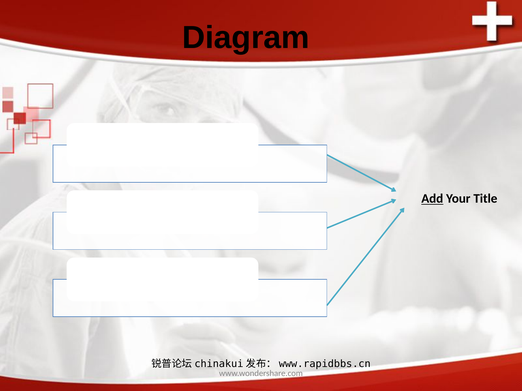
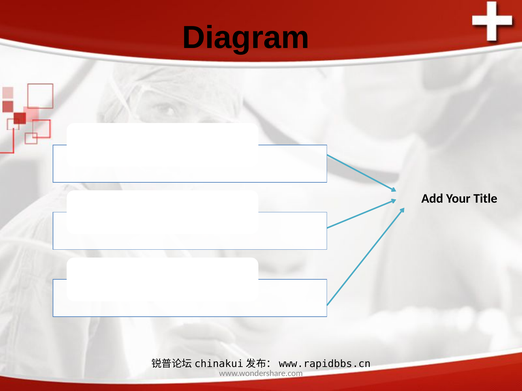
Add underline: present -> none (432, 199)
